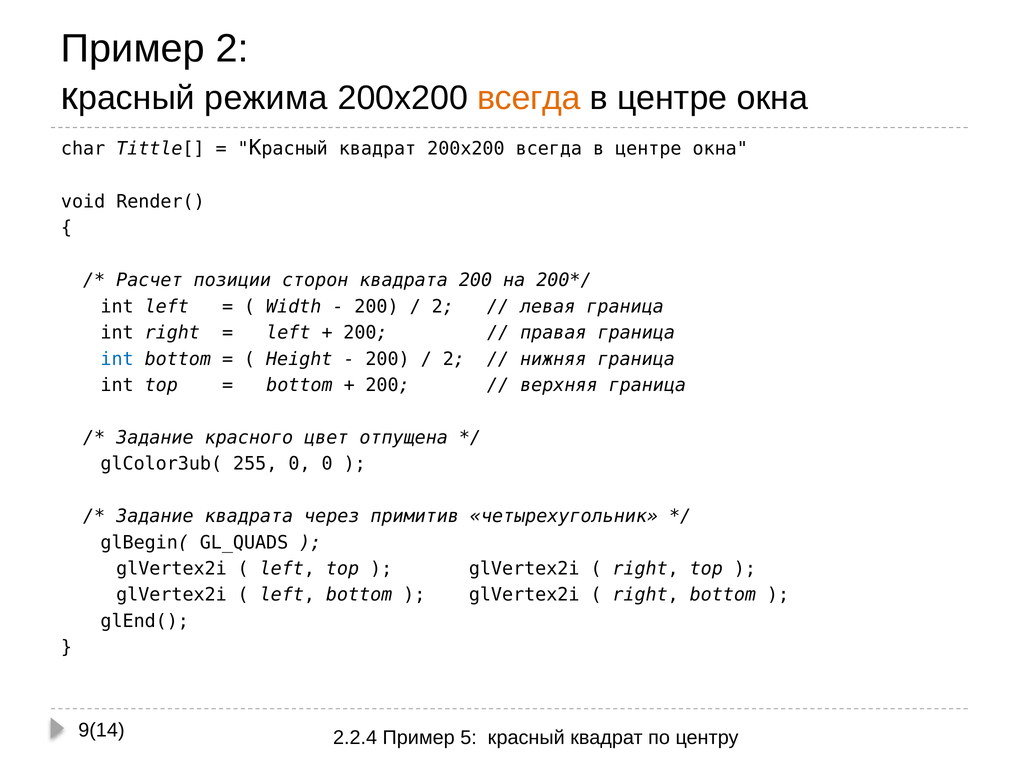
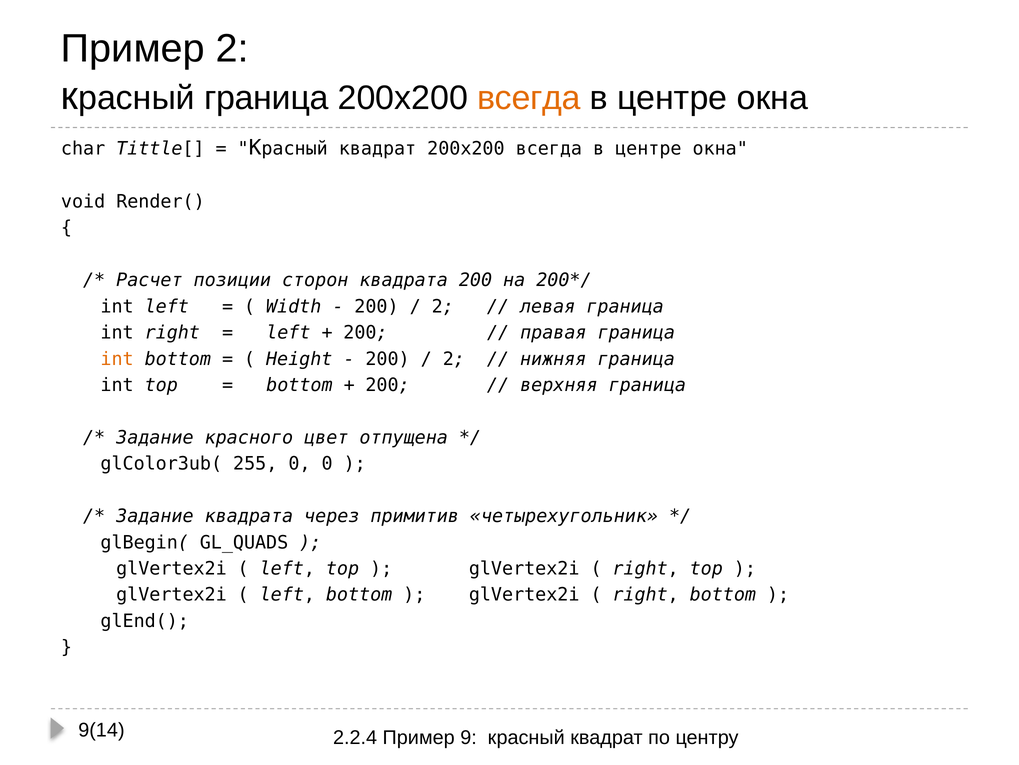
режима: режима -> граница (266, 98)
int colour: blue -> orange (117, 359)
5: 5 -> 9 (469, 737)
